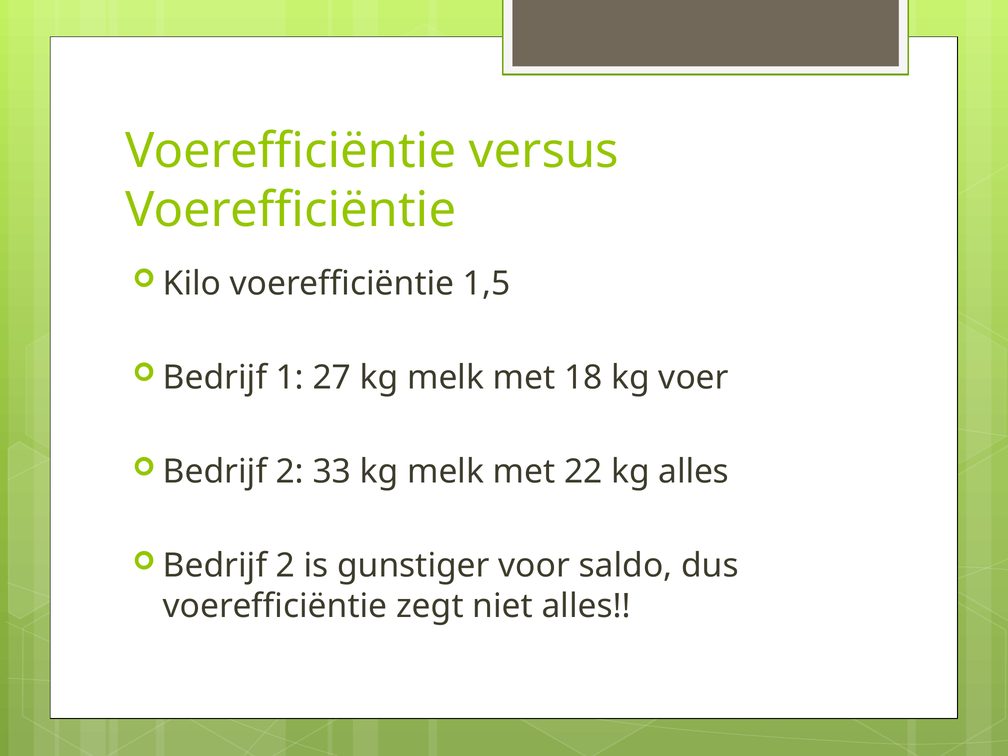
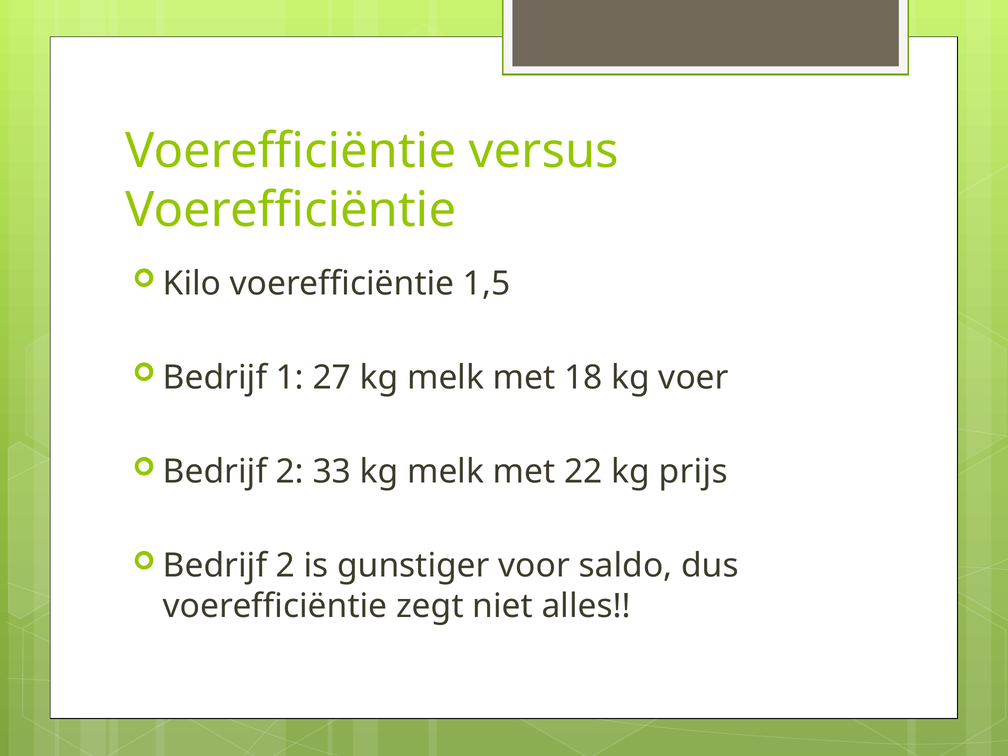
kg alles: alles -> prijs (693, 472)
